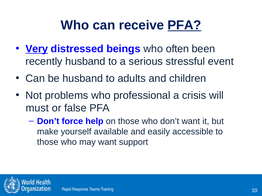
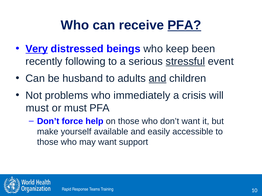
often: often -> keep (177, 49)
recently husband: husband -> following (85, 62)
stressful underline: none -> present (185, 62)
and underline: none -> present (158, 79)
professional: professional -> immediately (142, 96)
or false: false -> must (75, 108)
